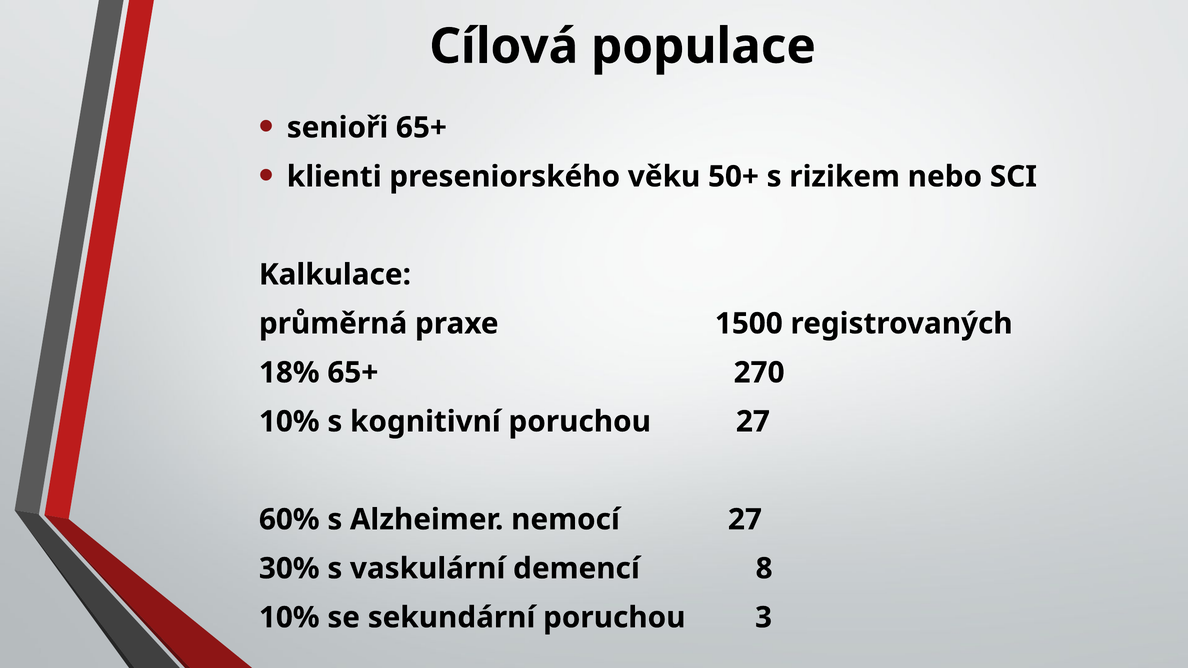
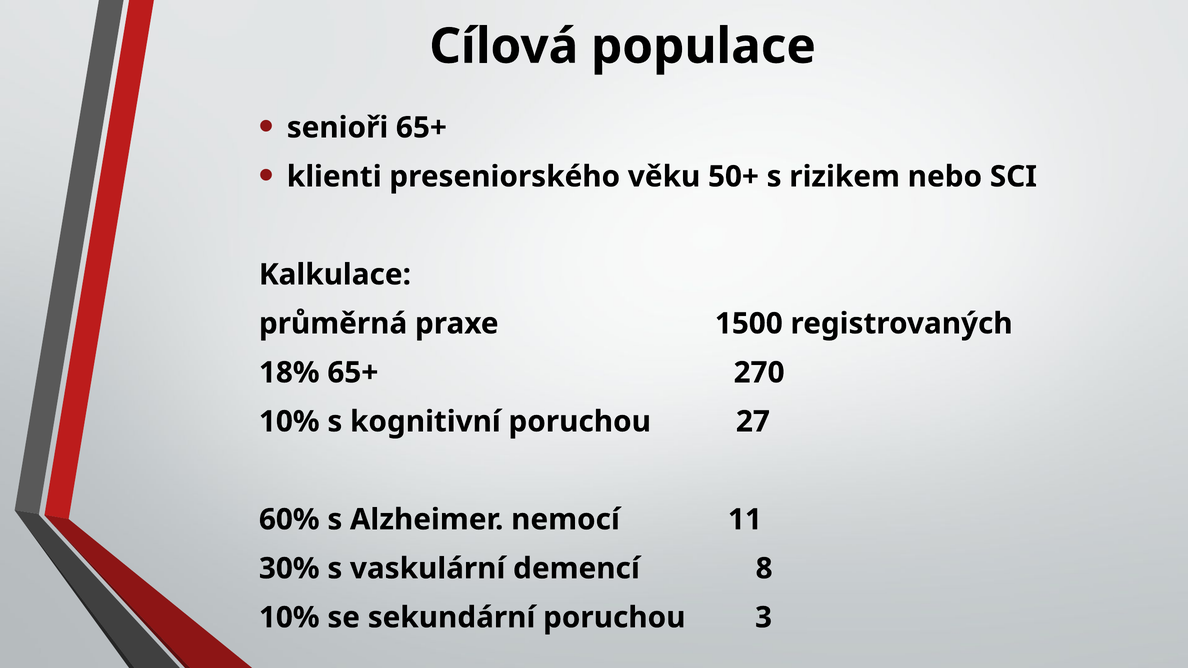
nemocí 27: 27 -> 11 (745, 520)
